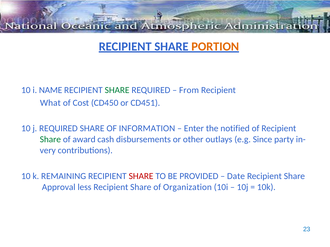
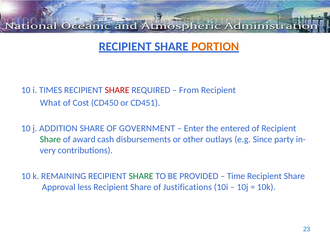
NAME: NAME -> TIMES (51, 90)
SHARE colour: green -> red (117, 90)
j REQUIRED: REQUIRED -> ADDITION (58, 129)
INFORMATION: INFORMATION -> GOVERNMENT (147, 129)
notified: notified -> entered (235, 129)
SHARE colour: red -> green (141, 176)
Date: Date -> Time (236, 176)
Organization: Organization -> Justifications (187, 187)
